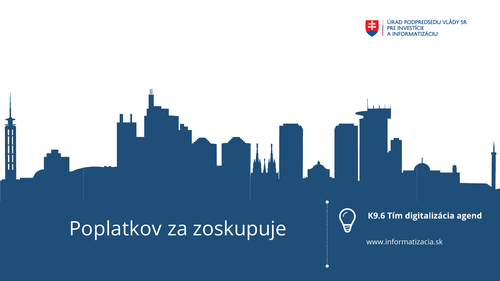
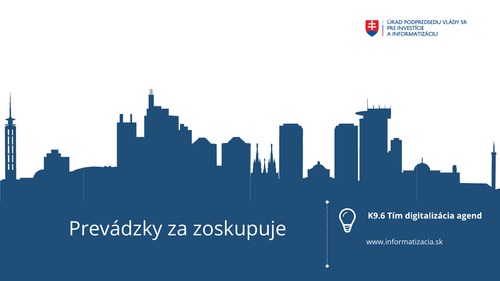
Poplatkov: Poplatkov -> Prevádzky (116, 229)
